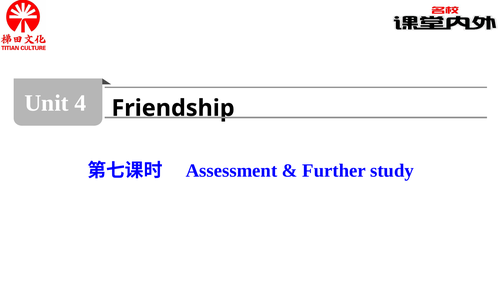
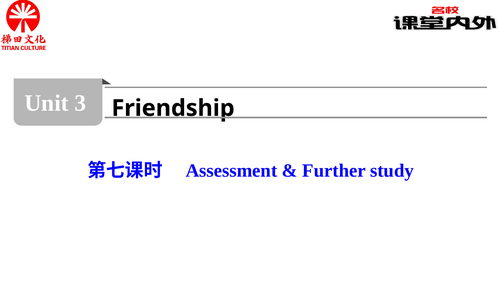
4: 4 -> 3 (80, 103)
